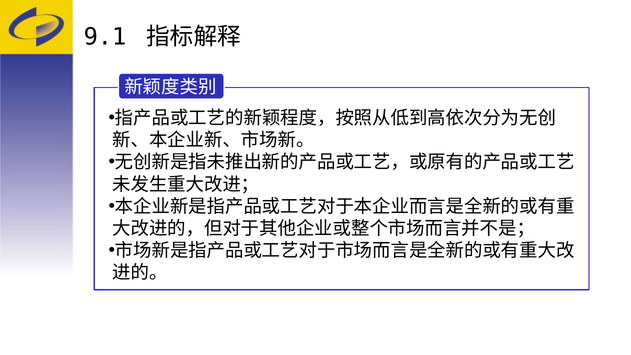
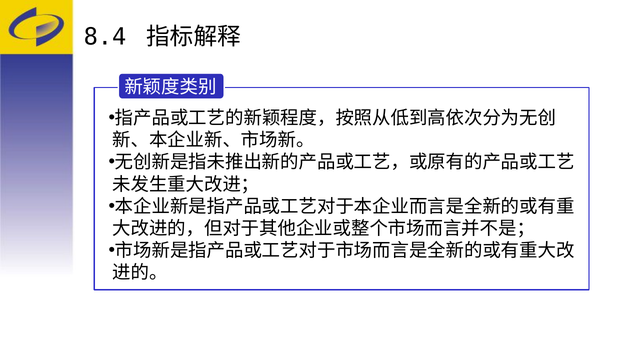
9.1: 9.1 -> 8.4 (105, 37)
